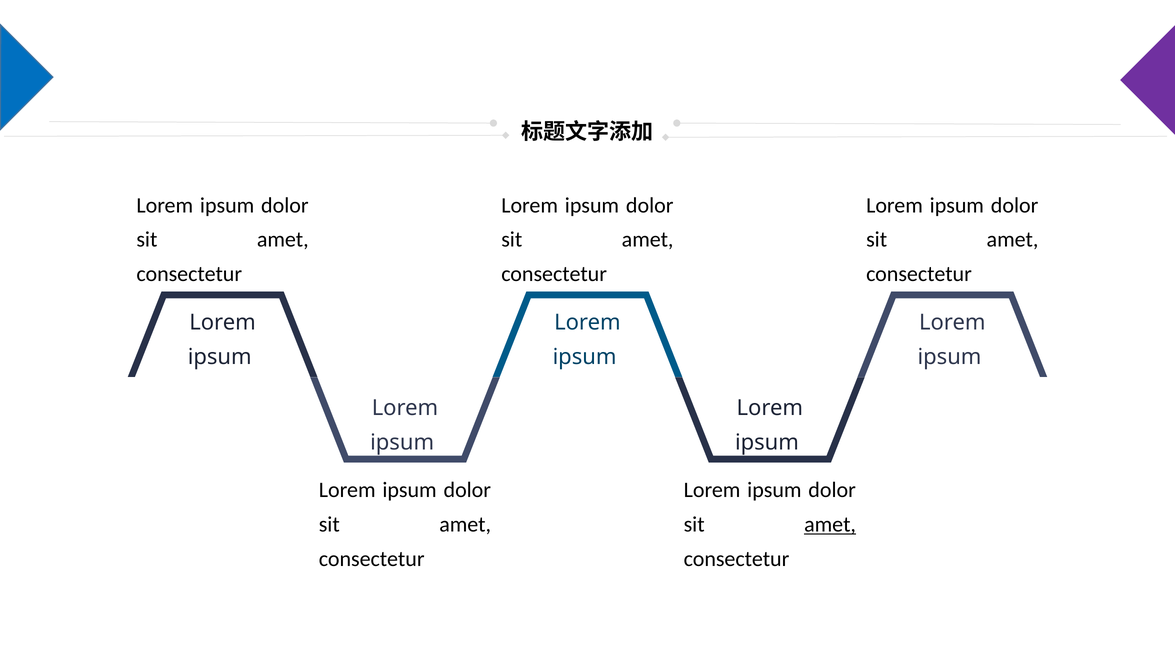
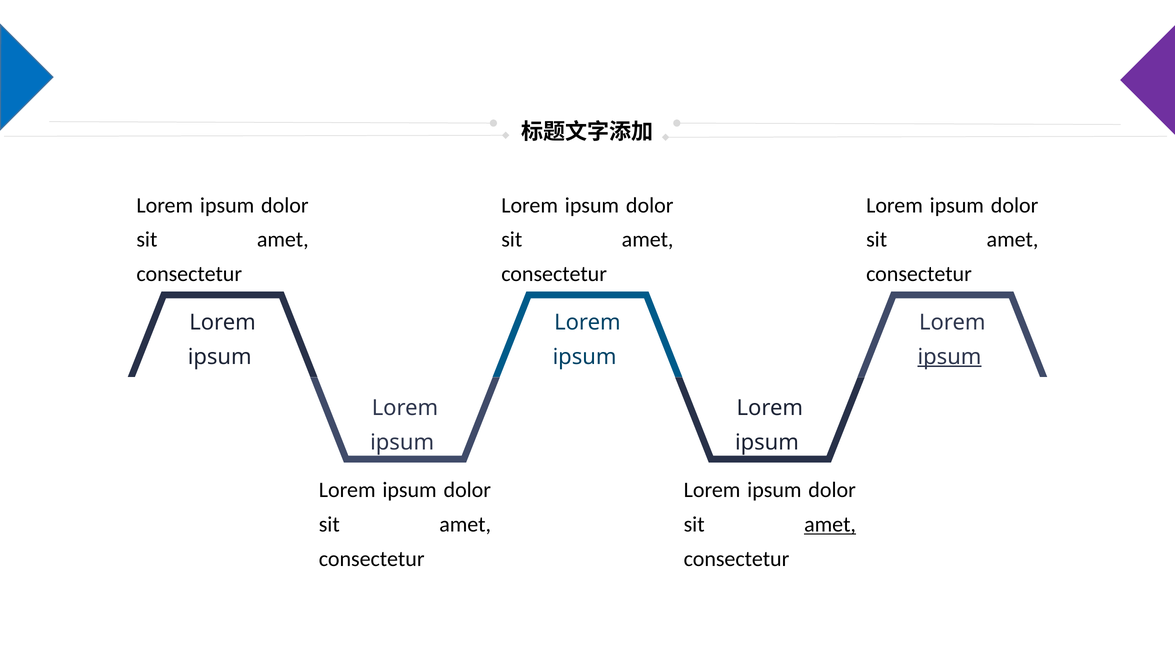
ipsum underline: none -> present (949, 357)
